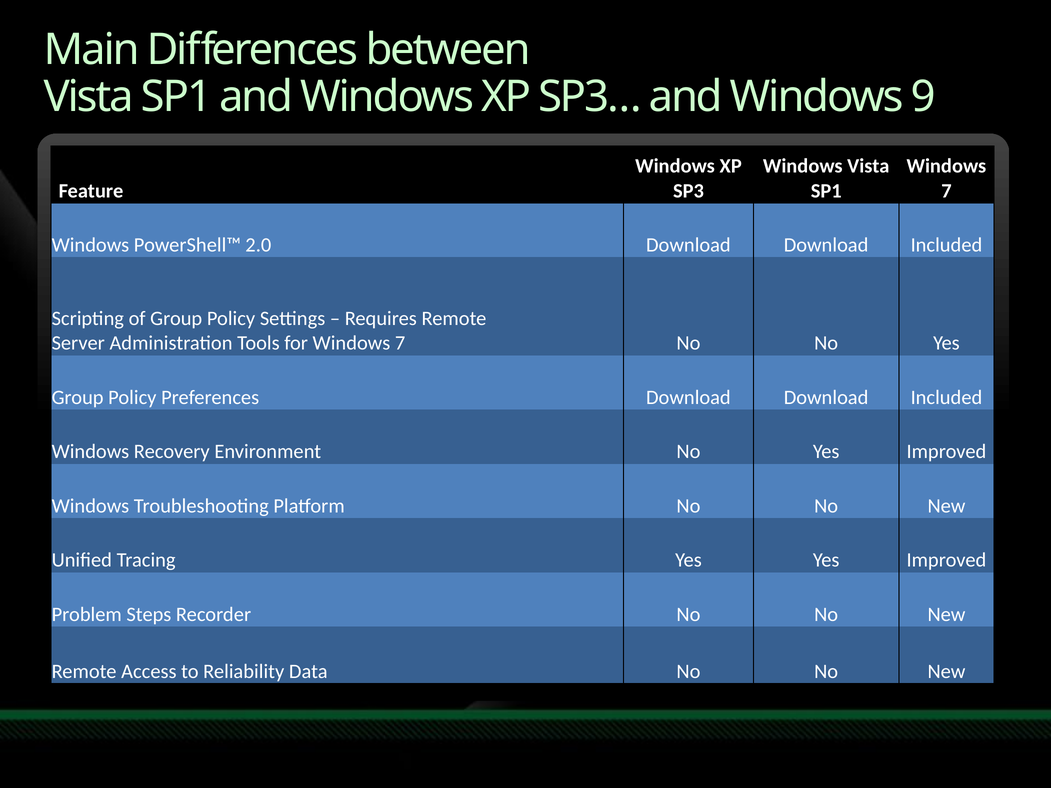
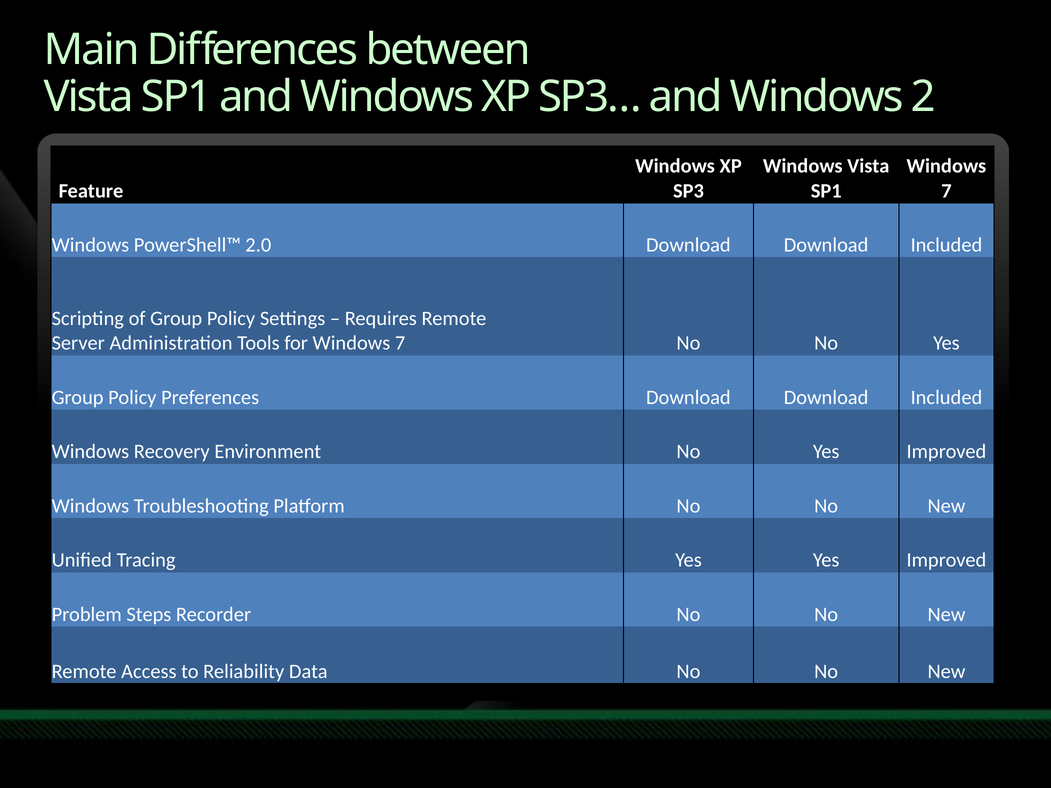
9: 9 -> 2 (923, 97)
